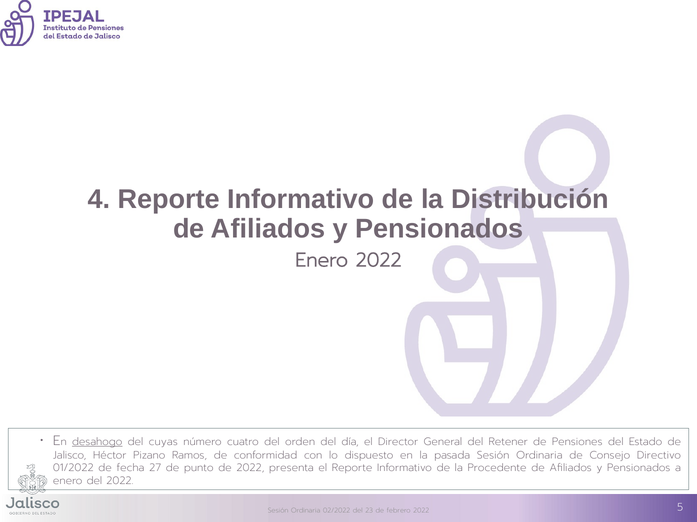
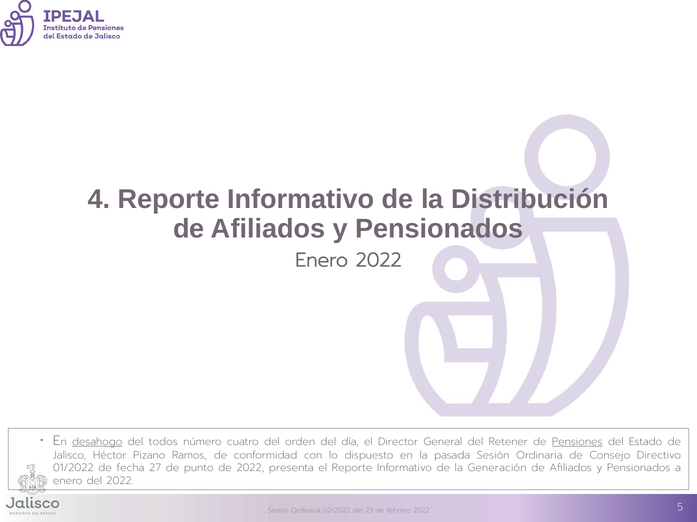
cuyas: cuyas -> todos (163, 442)
Pensiones underline: none -> present (577, 442)
Procedente: Procedente -> Generación (497, 469)
